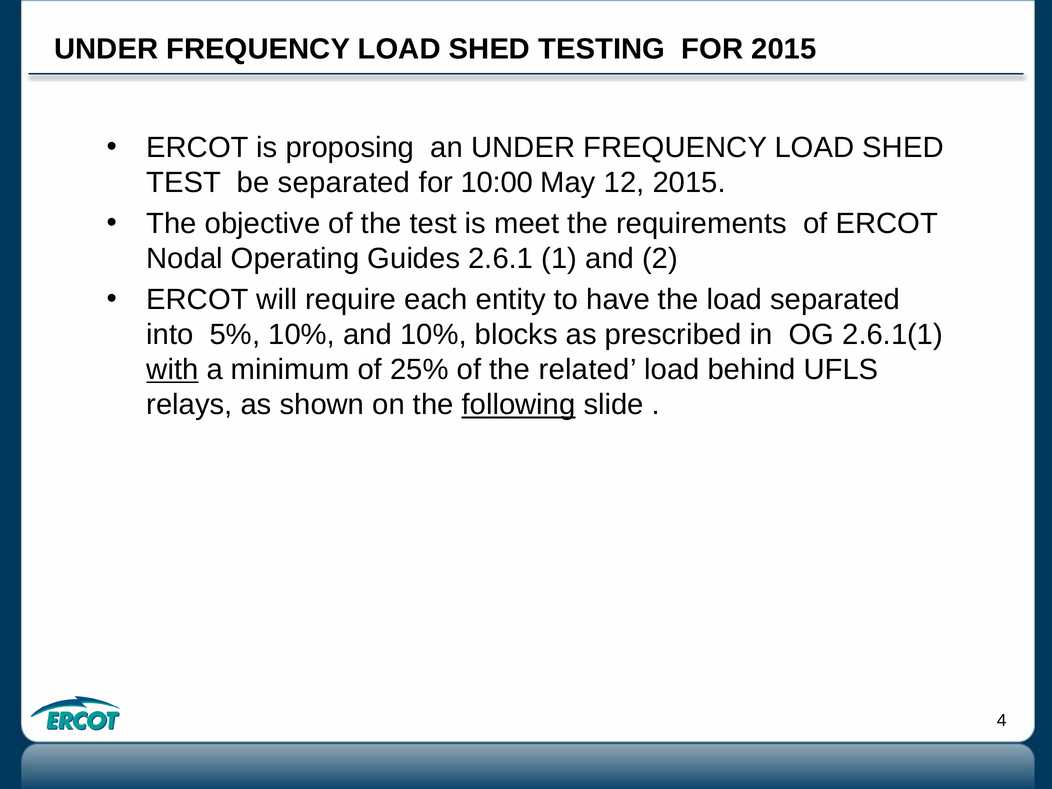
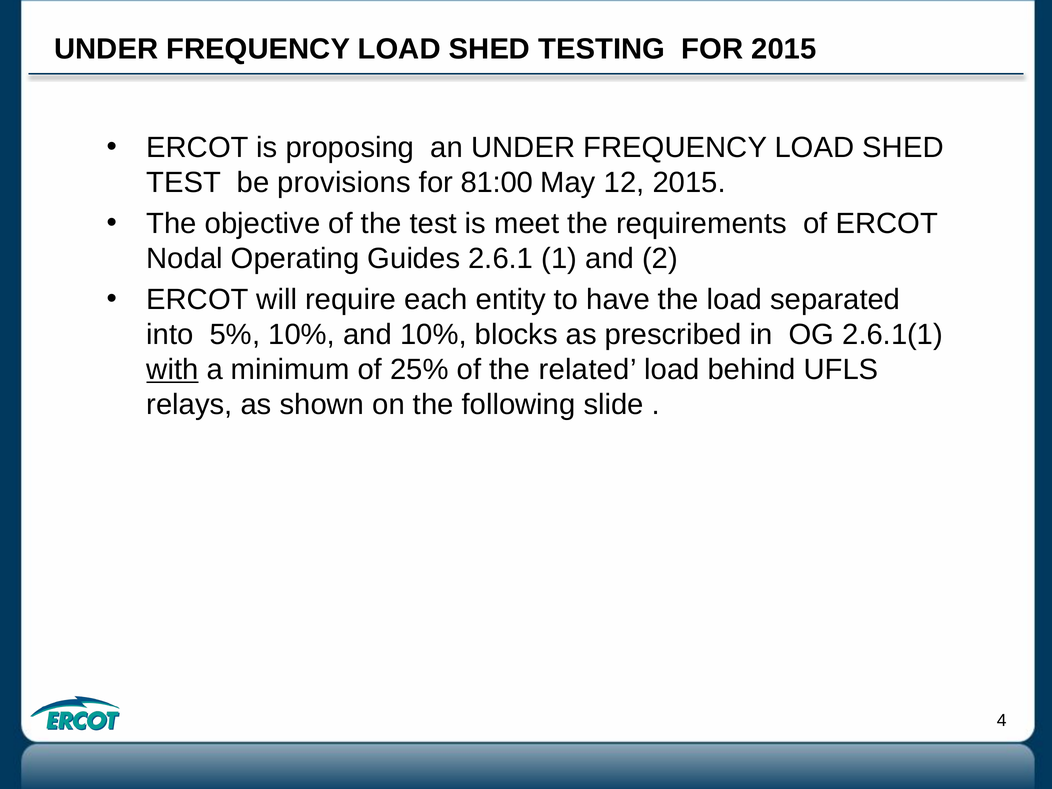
be separated: separated -> provisions (344, 183)
10:00: 10:00 -> 81:00 (497, 183)
following underline: present -> none (519, 405)
